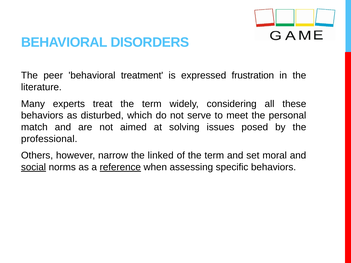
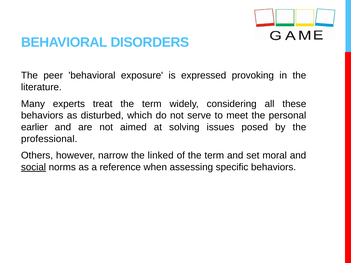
treatment: treatment -> exposure (142, 76)
frustration: frustration -> provoking (253, 76)
match: match -> earlier (34, 127)
reference underline: present -> none (120, 167)
